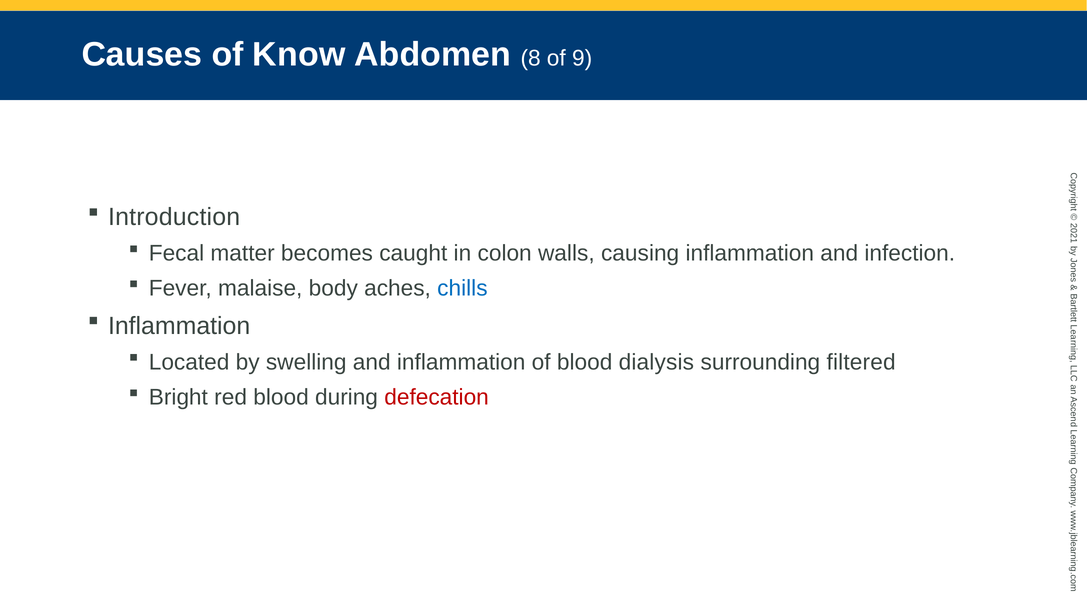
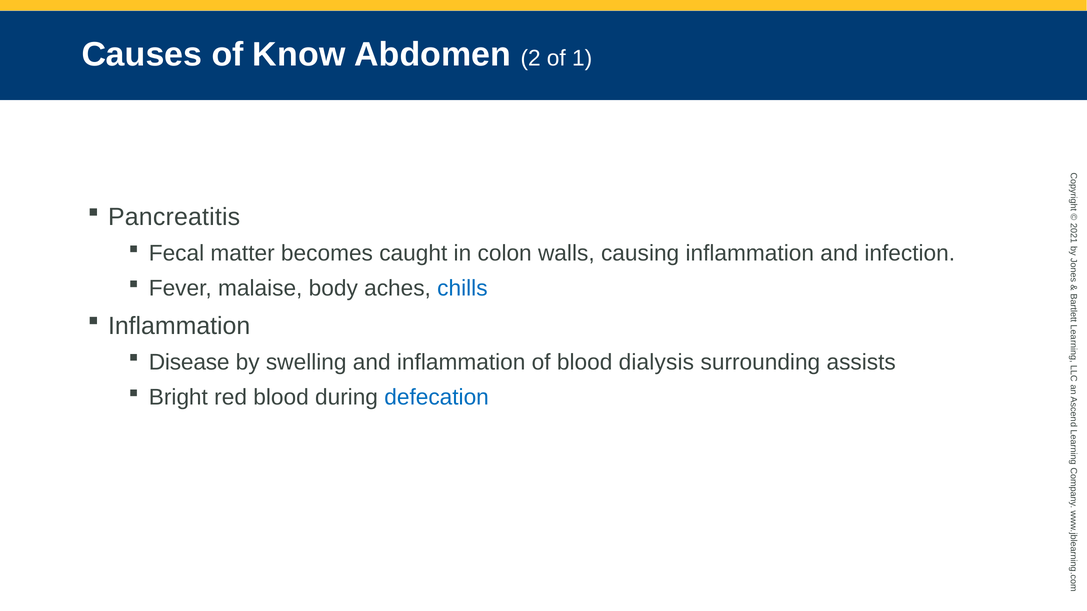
Abdomen 8: 8 -> 2 (531, 58)
of 9: 9 -> 1 (582, 58)
Introduction: Introduction -> Pancreatitis (174, 217)
Located: Located -> Disease (189, 362)
filtered: filtered -> assists (861, 362)
defecation colour: red -> blue (437, 397)
